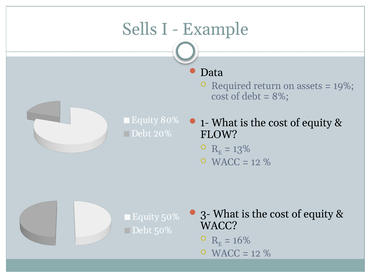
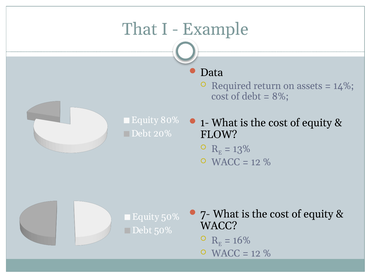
Sells: Sells -> That (140, 29)
19%: 19% -> 14% (344, 86)
3-: 3- -> 7- (205, 214)
